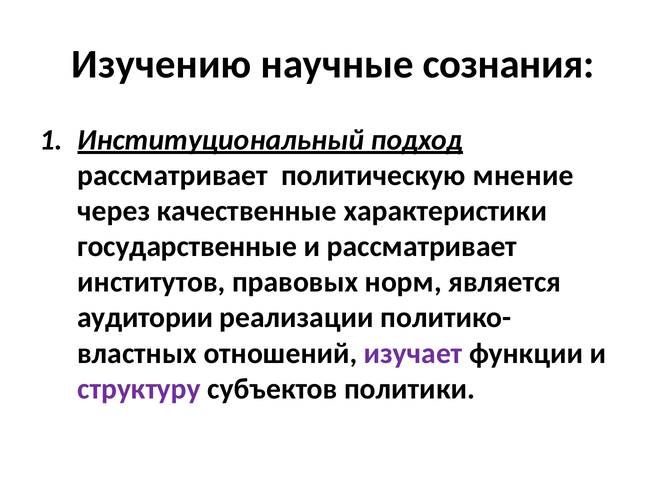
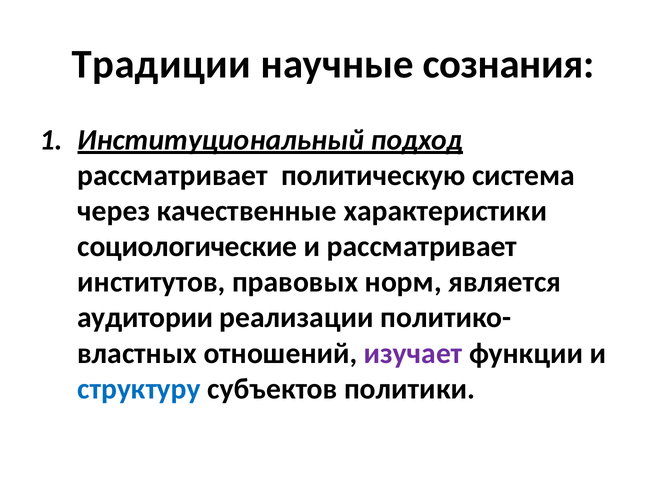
Изучению: Изучению -> Традиции (161, 64)
мнение: мнение -> система (523, 175)
государственные: государственные -> социологические (187, 246)
структуру colour: purple -> blue (139, 388)
